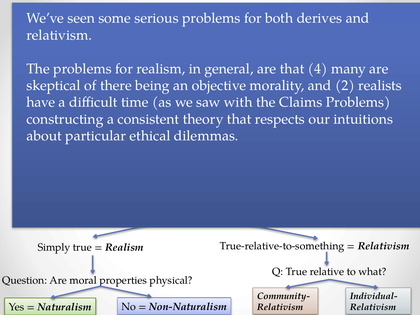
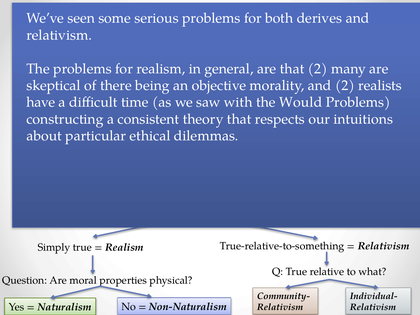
that 4: 4 -> 2 (318, 69)
the Claims: Claims -> Would (301, 102)
